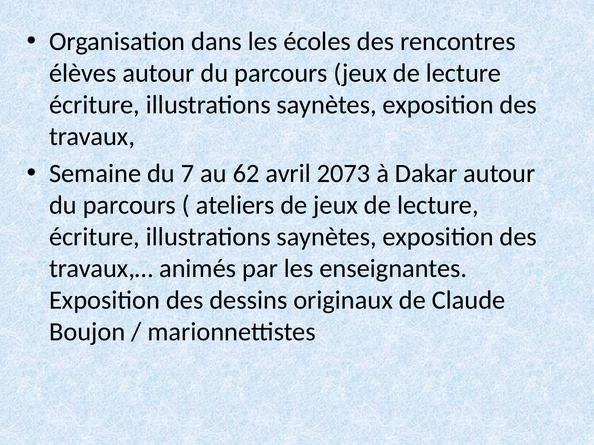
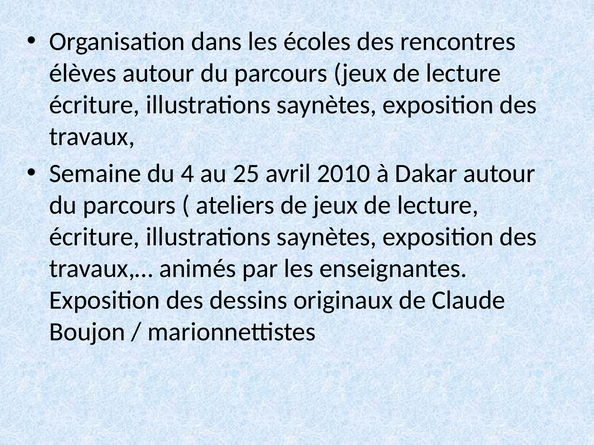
7: 7 -> 4 (188, 174)
62: 62 -> 25 (246, 174)
2073: 2073 -> 2010 (344, 174)
